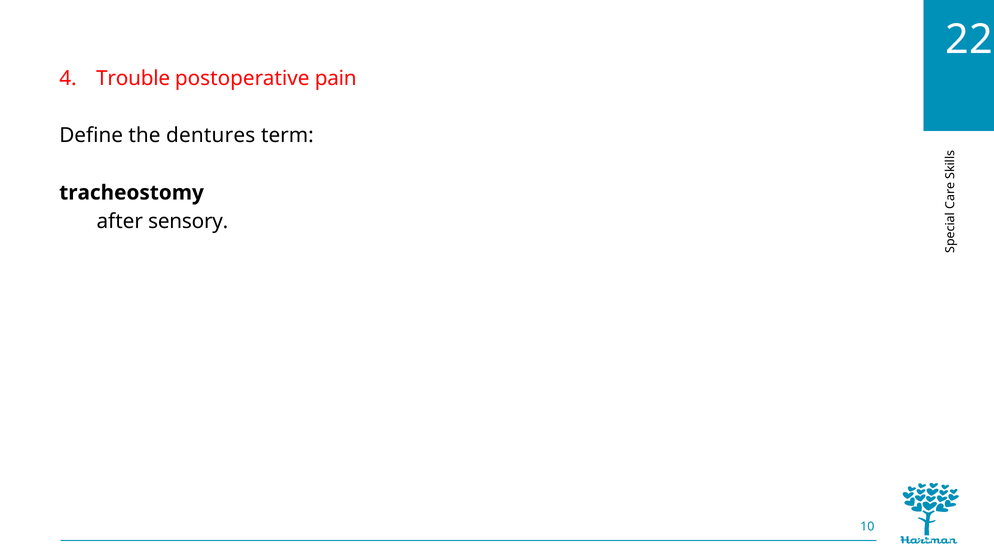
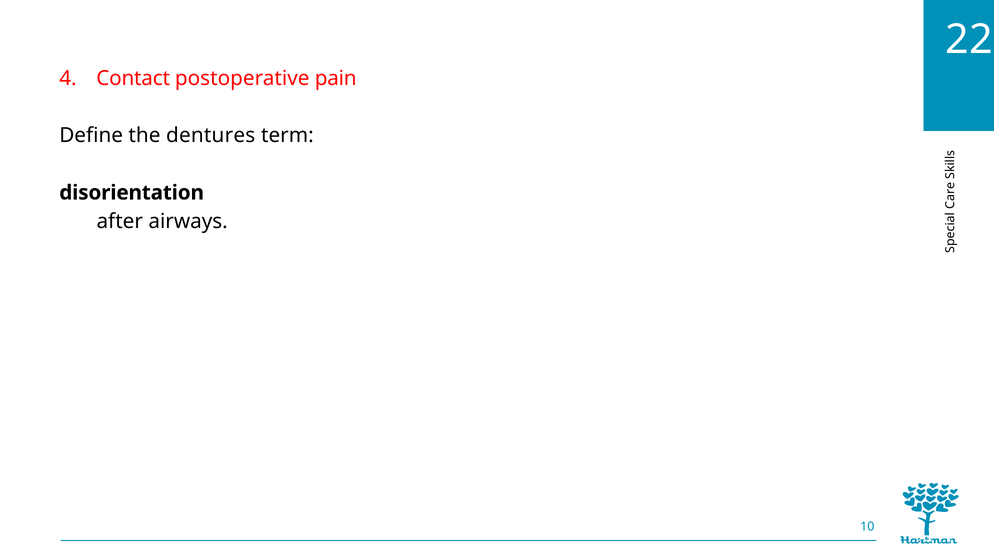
Trouble: Trouble -> Contact (133, 78)
tracheostomy: tracheostomy -> disorientation (132, 193)
sensory: sensory -> airways (188, 221)
